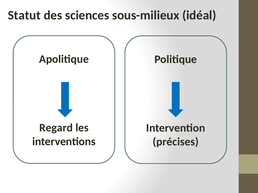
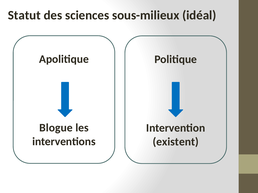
Regard: Regard -> Blogue (56, 128)
précises: précises -> existent (176, 142)
